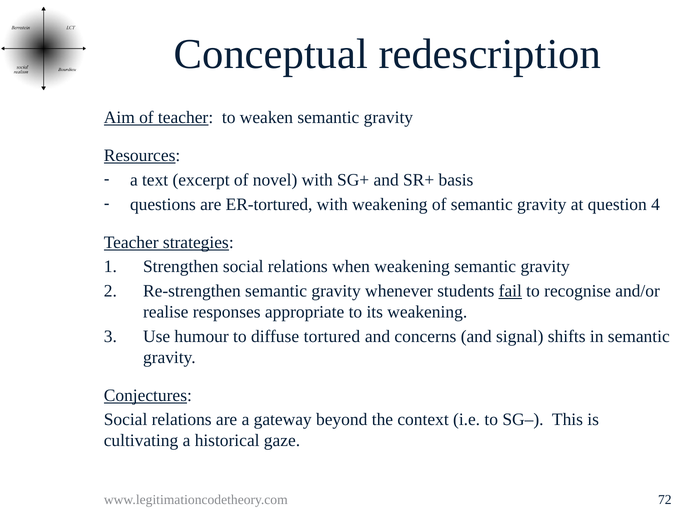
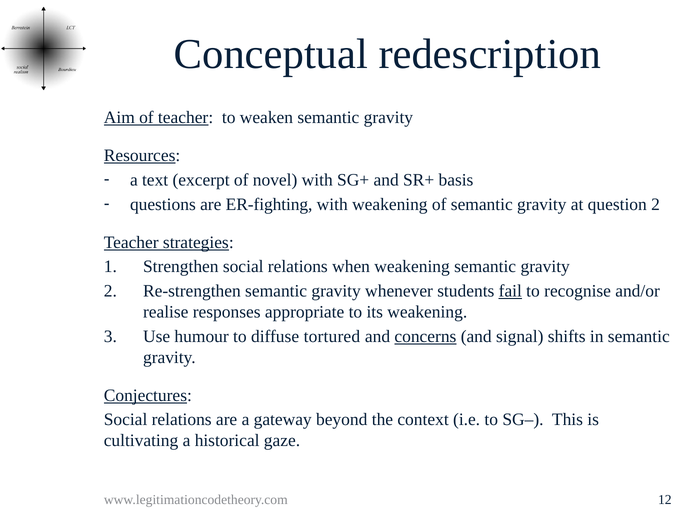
ER-tortured: ER-tortured -> ER-fighting (269, 204)
question 4: 4 -> 2 (656, 204)
concerns underline: none -> present (425, 337)
72: 72 -> 12 (665, 500)
